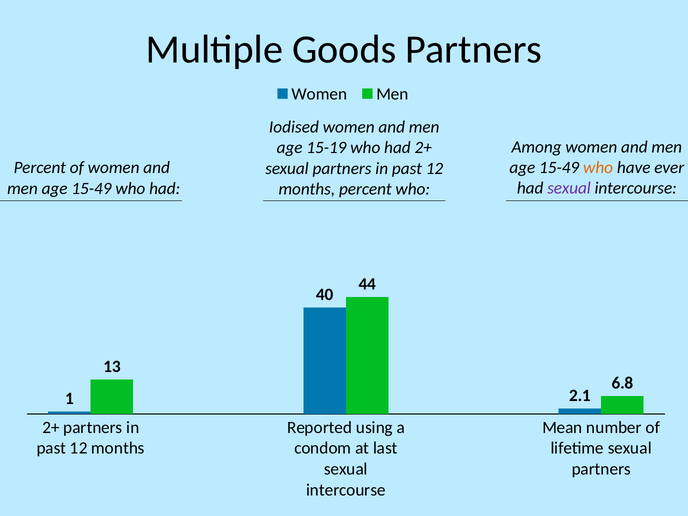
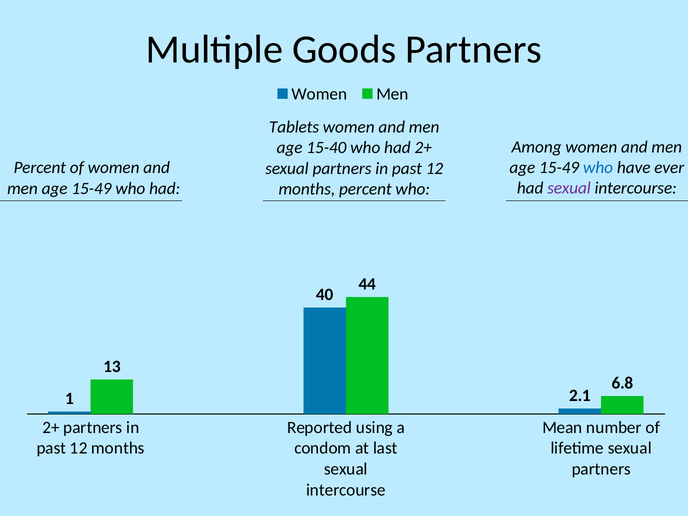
Iodised: Iodised -> Tablets (294, 127)
15-19: 15-19 -> 15-40 (326, 148)
who colour: orange -> blue (598, 168)
